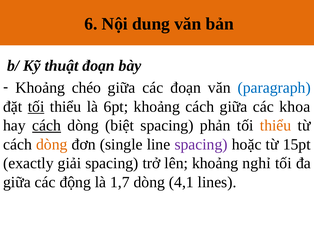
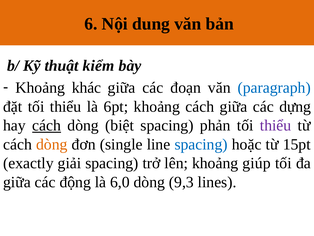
thuật đoạn: đoạn -> kiểm (99, 66)
chéo: chéo -> khác (86, 88)
tối underline: present -> none (36, 106)
khoa: khoa -> dựng (295, 106)
thiểu colour: orange -> purple (276, 125)
spacing colour: purple -> blue (201, 144)
nghỉ: nghỉ -> giúp (257, 163)
1,7: 1,7 -> 6,0 (120, 182)
4,1: 4,1 -> 9,3 (181, 182)
